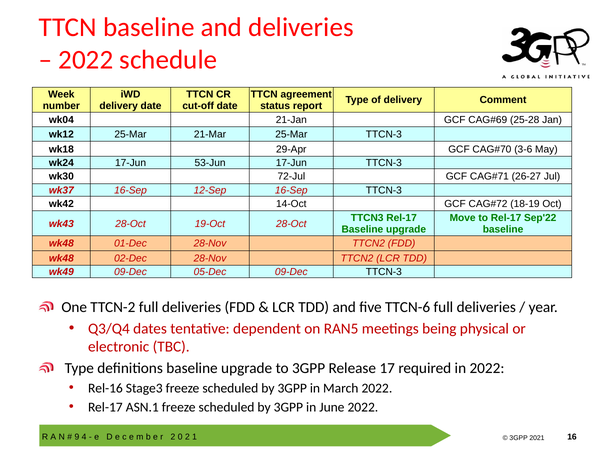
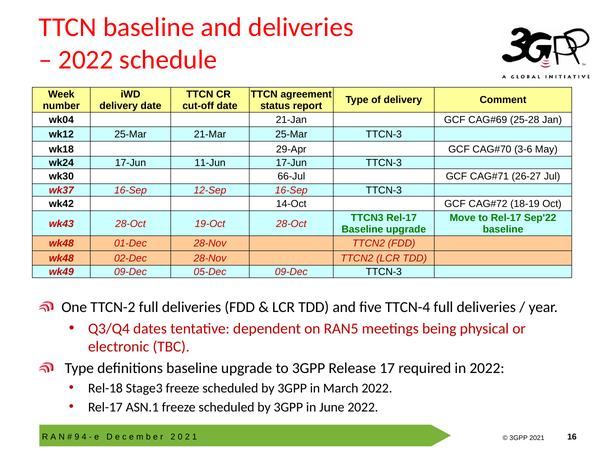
53-Jun: 53-Jun -> 11-Jun (210, 163)
72-Jul: 72-Jul -> 66-Jul (291, 177)
TTCN-6: TTCN-6 -> TTCN-4 (408, 308)
Rel-16: Rel-16 -> Rel-18 (105, 389)
